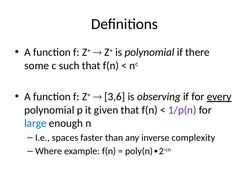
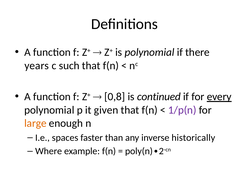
some: some -> years (37, 66)
3,6: 3,6 -> 0,8 (115, 97)
observing: observing -> continued (159, 97)
large colour: blue -> orange (35, 123)
complexity: complexity -> historically (193, 137)
